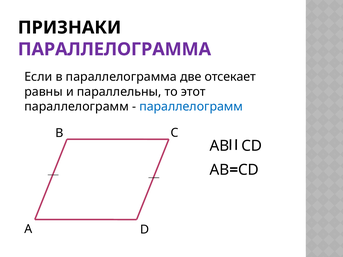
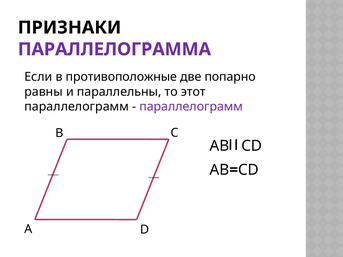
в параллелограмма: параллелограмма -> противоположные (121, 77)
отсекает: отсекает -> попарно (230, 77)
параллелограмм colour: blue -> purple (191, 107)
